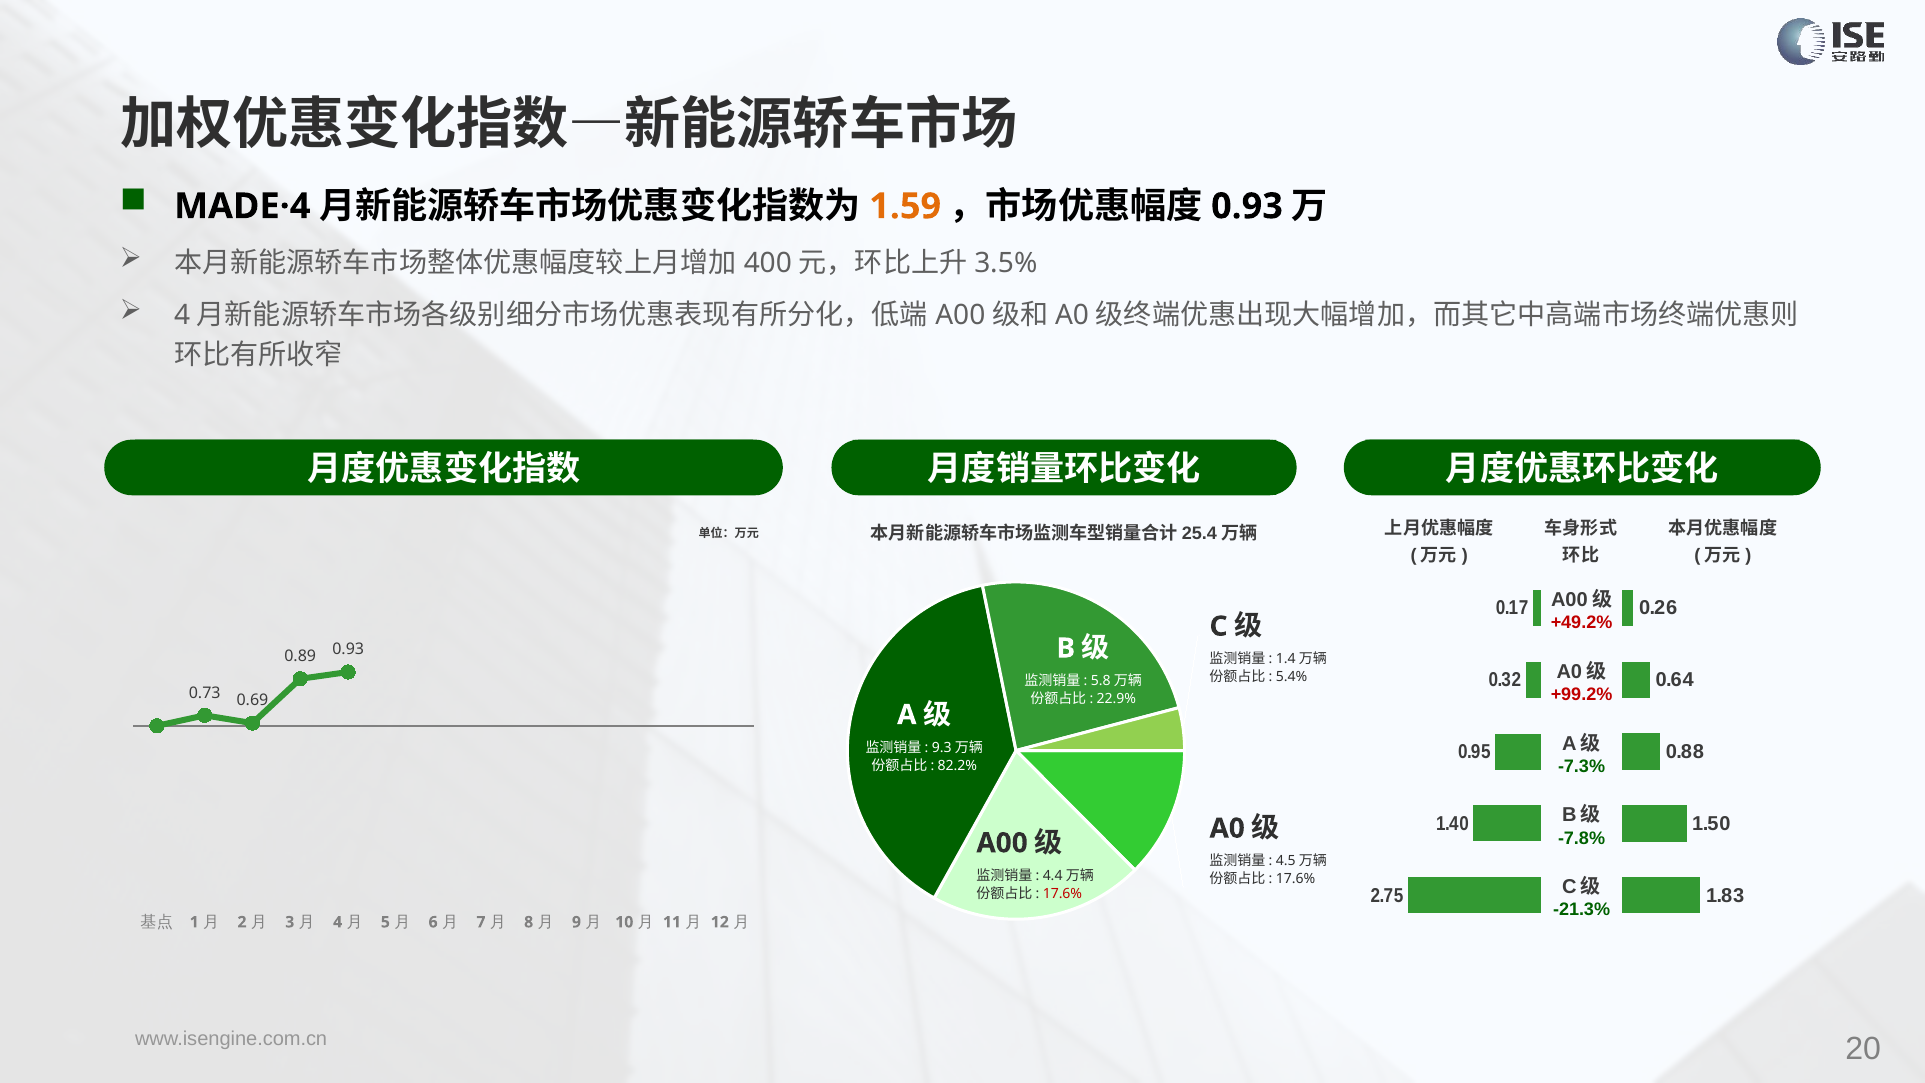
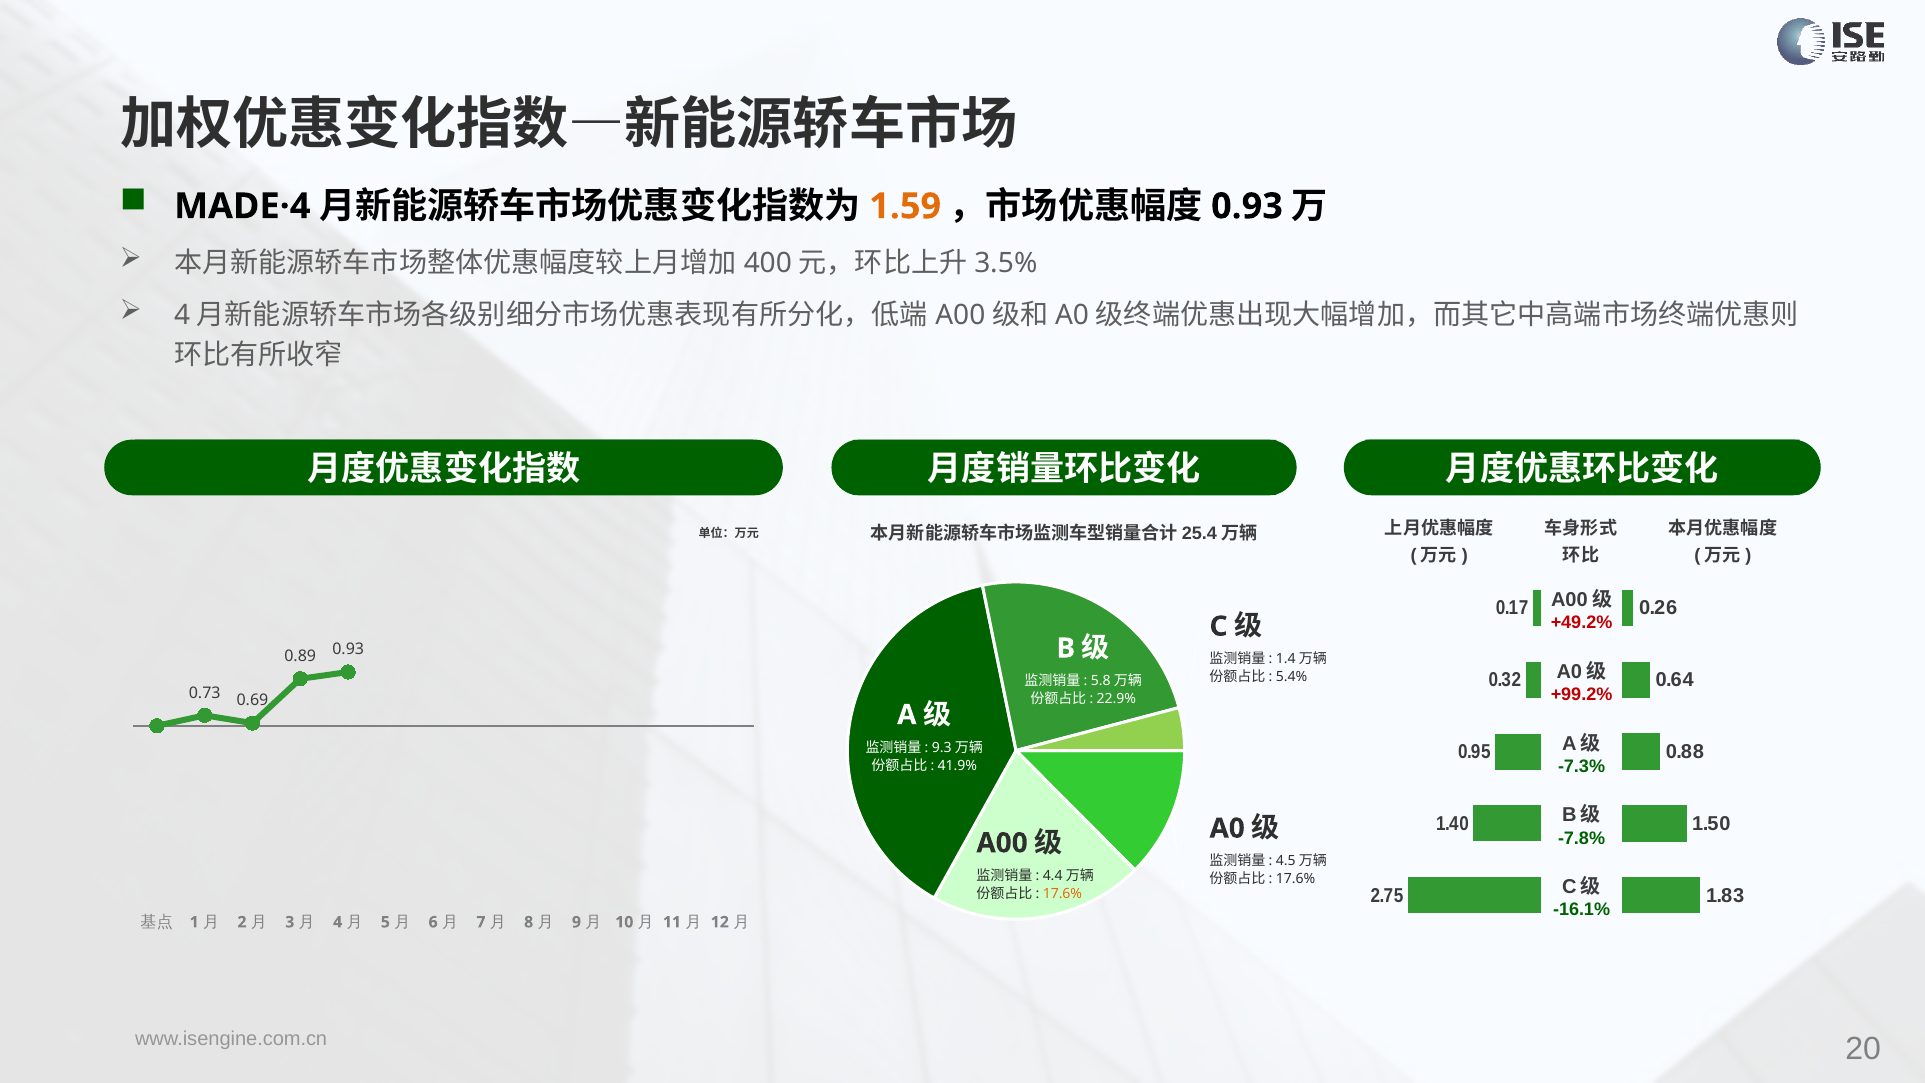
82.2%: 82.2% -> 41.9% (957, 765)
17.6% colour: red -> orange (1062, 894)
-21.3%: -21.3% -> -16.1% (1582, 910)
